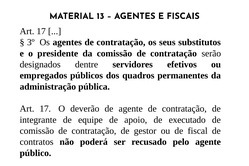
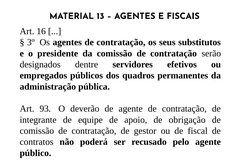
17: 17 -> 16 (41, 31)
17: 17 -> 93 (45, 109)
executado: executado -> obrigação (187, 120)
